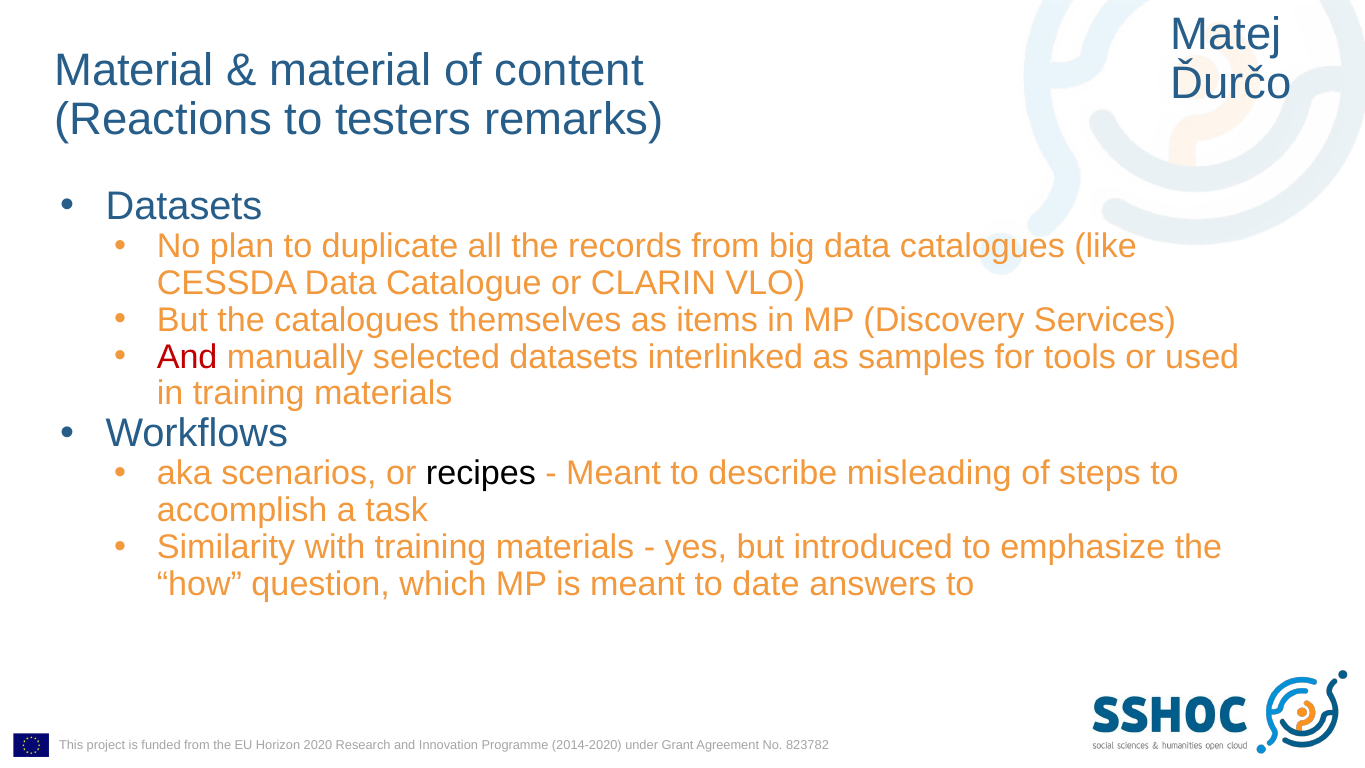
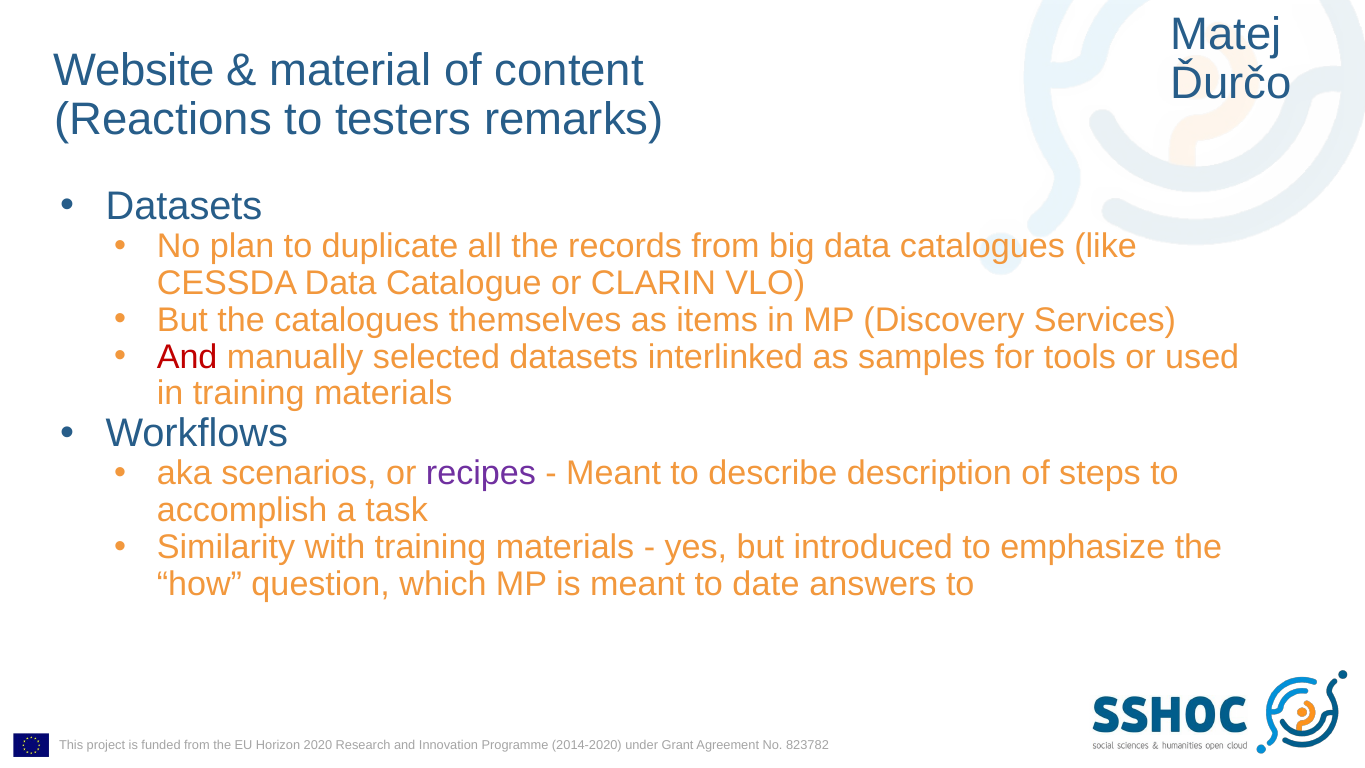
Material: Material -> Website (134, 70)
recipes colour: black -> purple (481, 473)
misleading: misleading -> description (929, 473)
